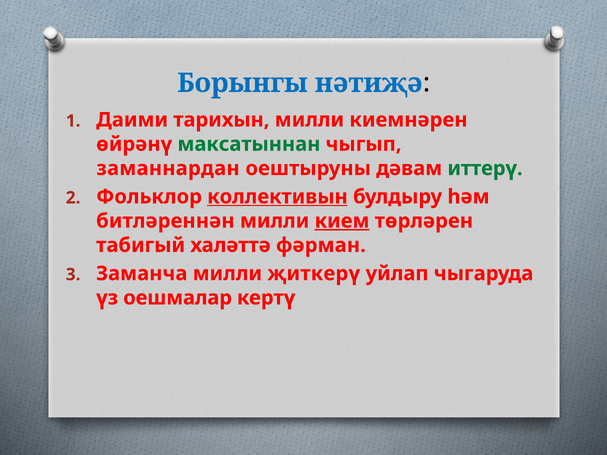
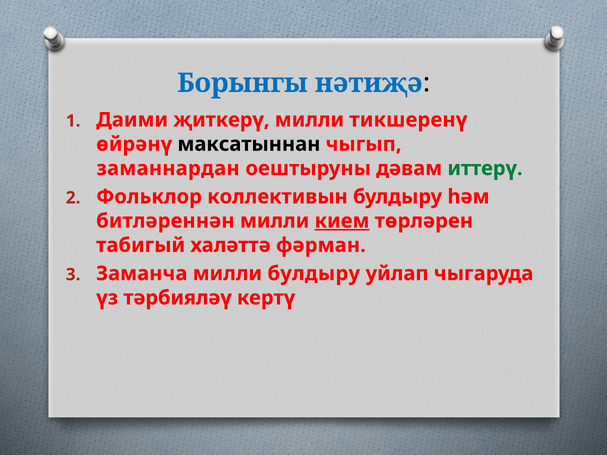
тарихын: тарихын -> җиткерү (221, 120)
киемнәрен: киемнәрен -> тикшеренү (408, 120)
максатыннан colour: green -> black (249, 144)
коллективын underline: present -> none (278, 197)
милли җиткерү: җиткерү -> булдыру (314, 274)
оешмалар: оешмалар -> тәрбияләү (178, 298)
